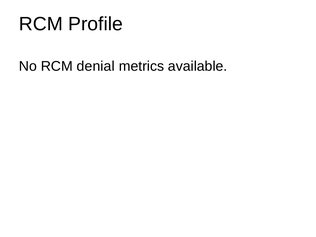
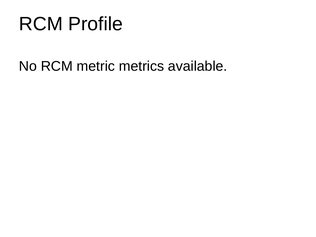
denial: denial -> metric (96, 66)
